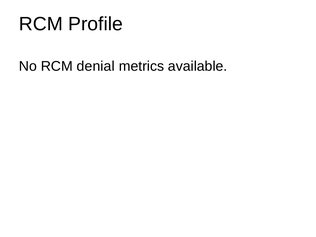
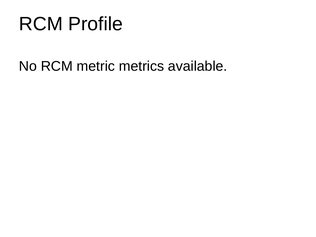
denial: denial -> metric (96, 66)
